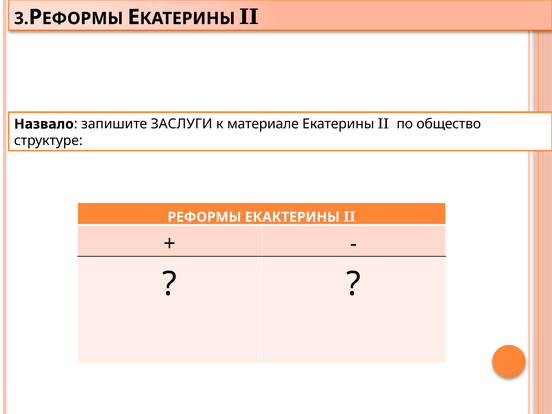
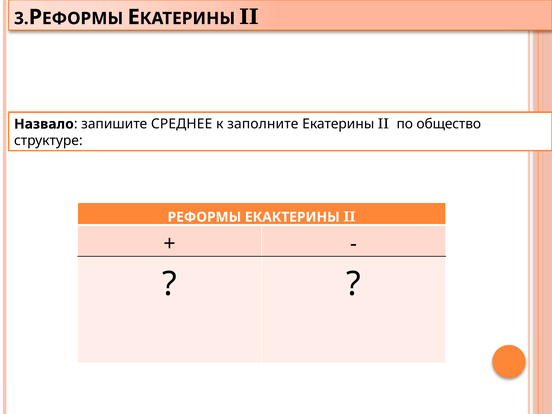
ЗАСЛУГИ: ЗАСЛУГИ -> СРЕДНЕЕ (182, 124)
материале: материале -> заполните (263, 124)
